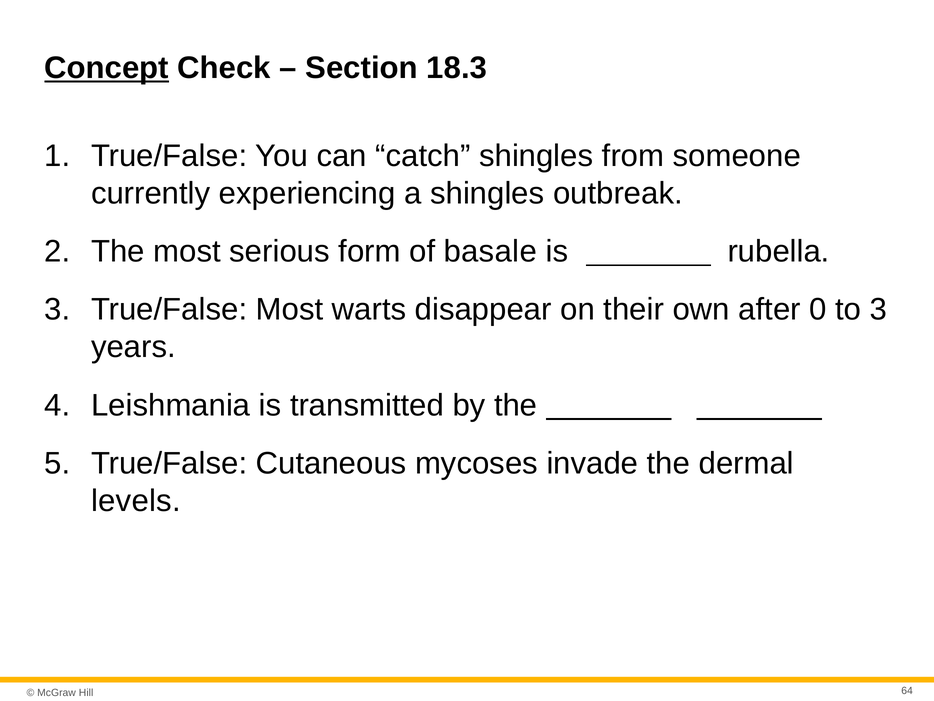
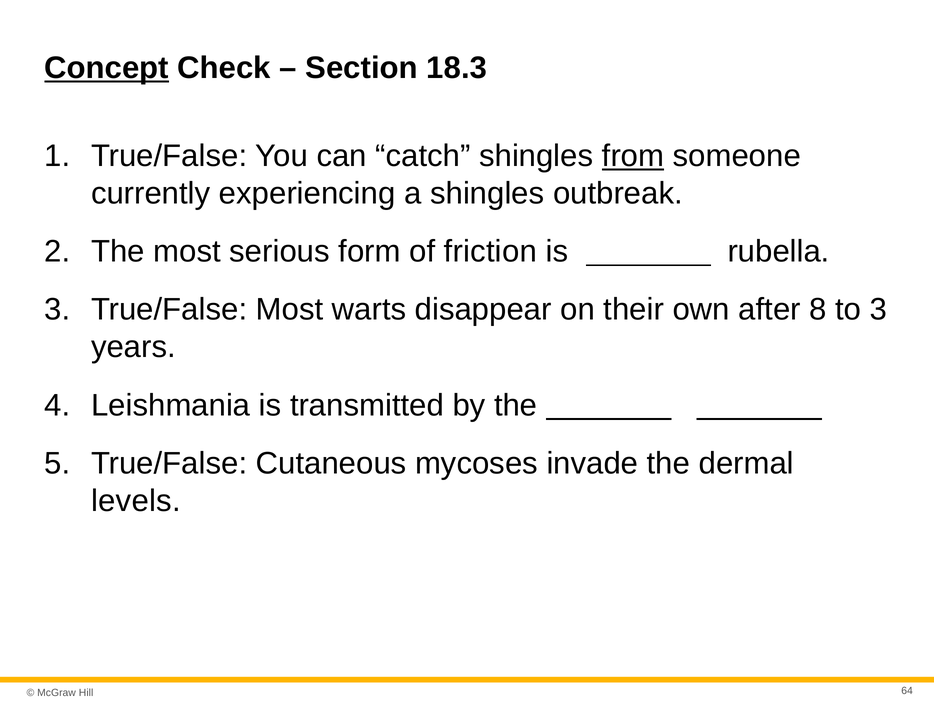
from underline: none -> present (633, 156)
basale: basale -> friction (490, 251)
0: 0 -> 8 (818, 309)
